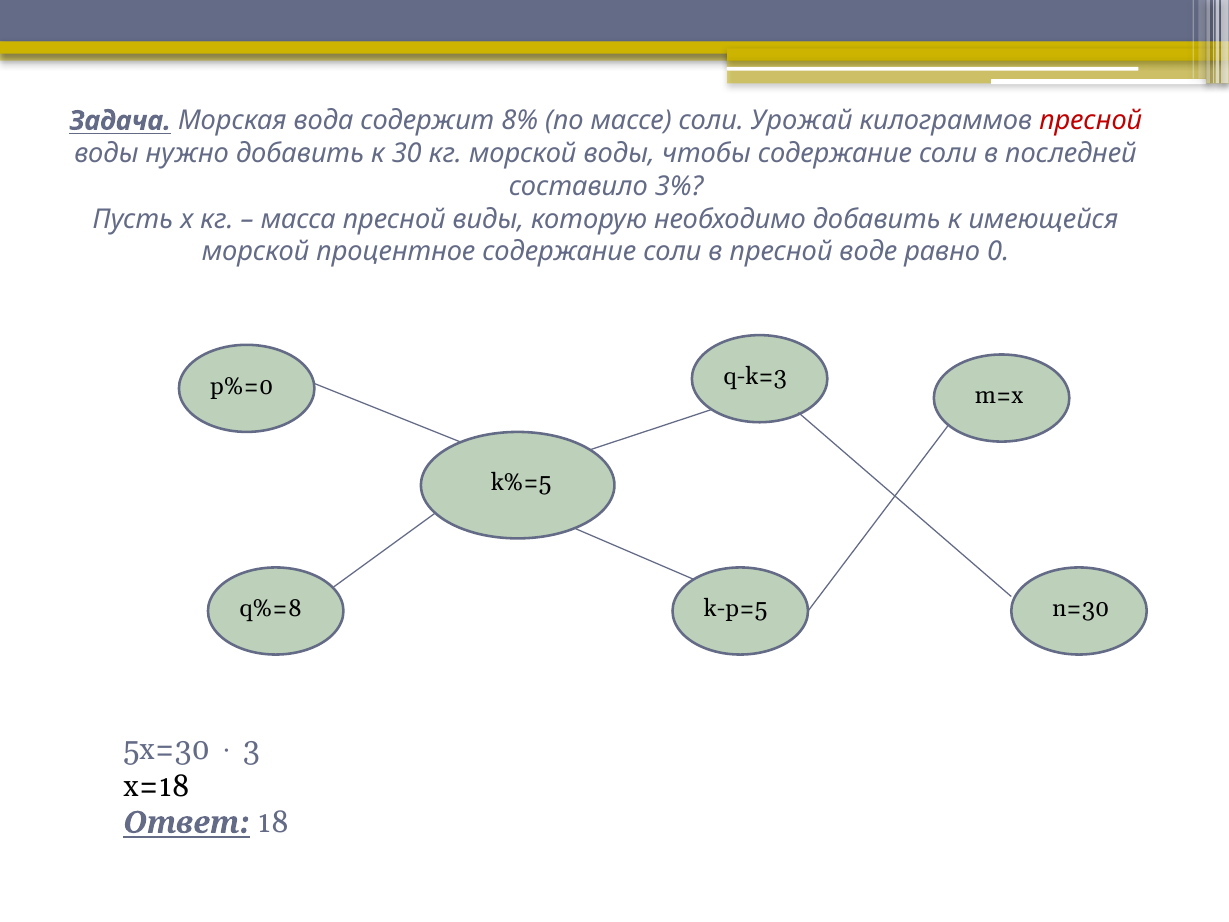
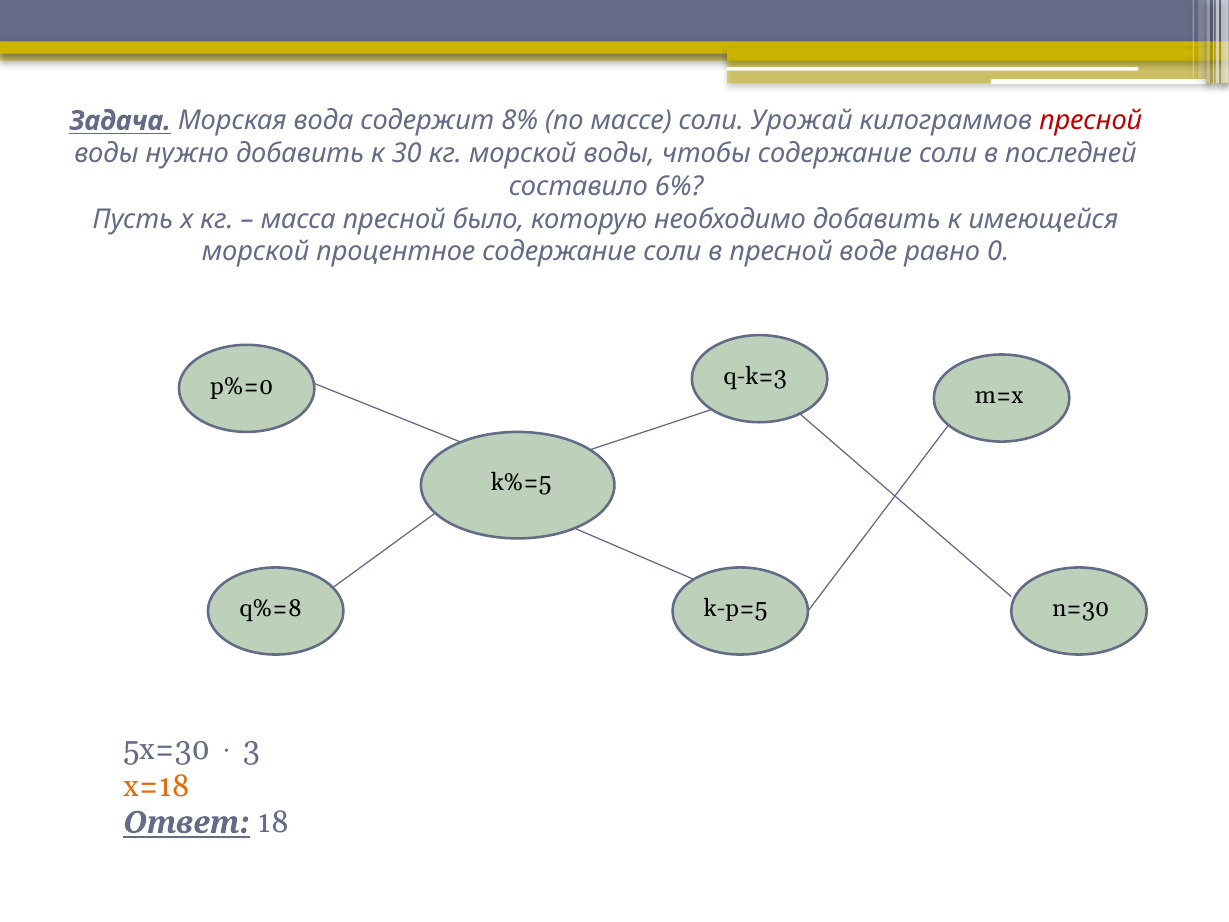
3%: 3% -> 6% (679, 186)
виды: виды -> было (488, 219)
x=18 colour: black -> orange (157, 786)
